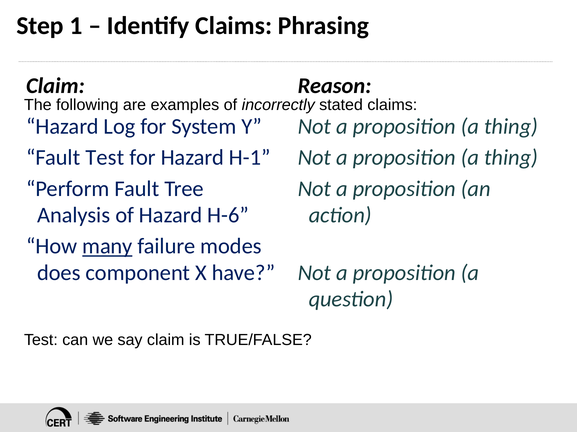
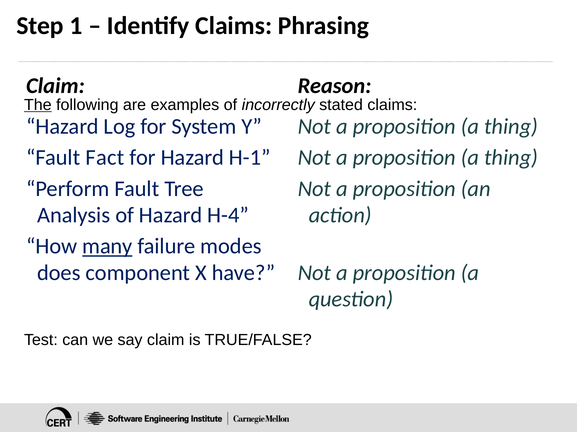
The underline: none -> present (38, 105)
Fault Test: Test -> Fact (105, 158)
H-6: H-6 -> H-4 (228, 215)
